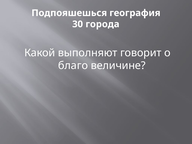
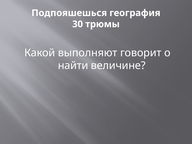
города: города -> трюмы (103, 24)
благо: благо -> найти (73, 66)
